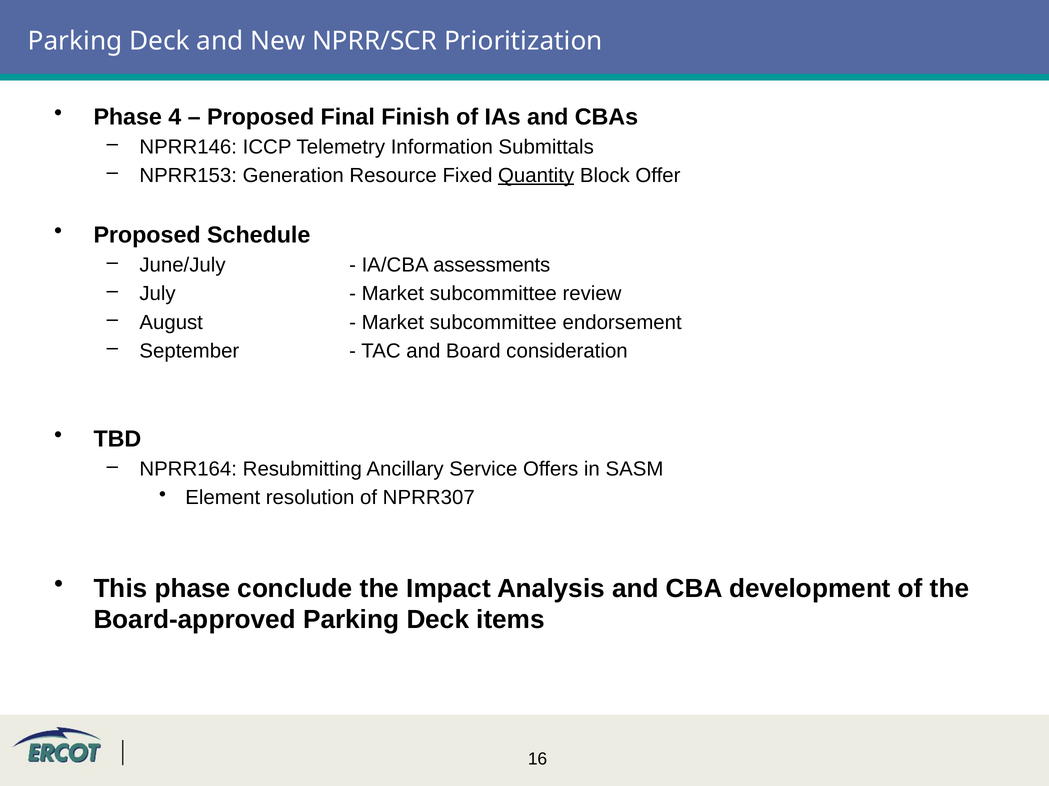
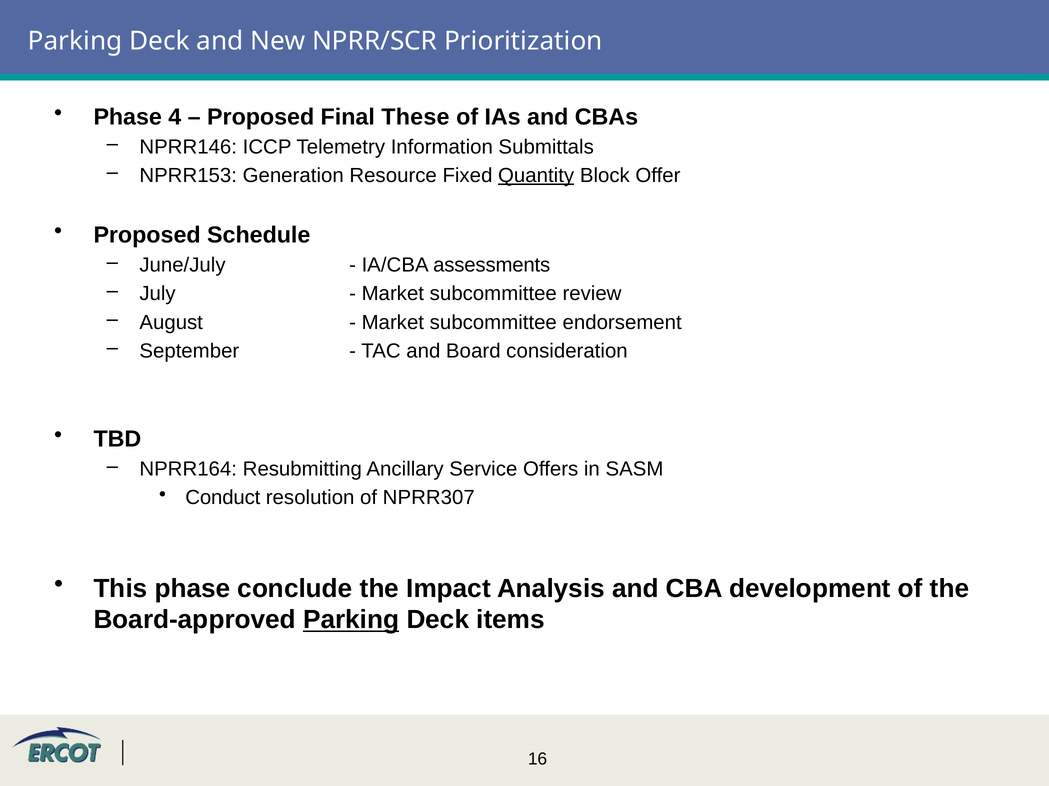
Finish: Finish -> These (415, 117)
Element: Element -> Conduct (223, 498)
Parking underline: none -> present (351, 620)
